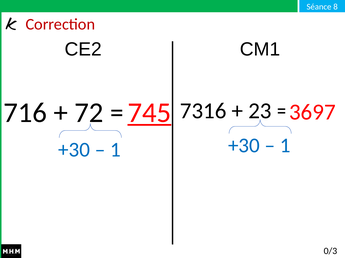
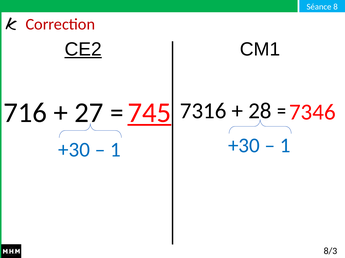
CE2 underline: none -> present (83, 50)
72: 72 -> 27 (89, 113)
23: 23 -> 28 (260, 111)
3697: 3697 -> 7346 (312, 112)
0/3: 0/3 -> 8/3 (330, 252)
